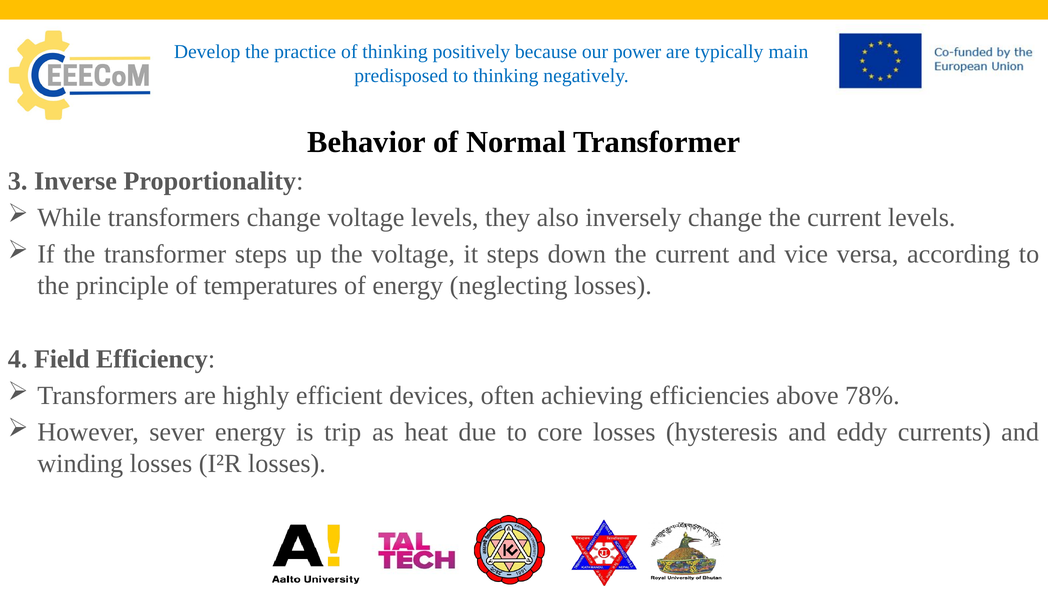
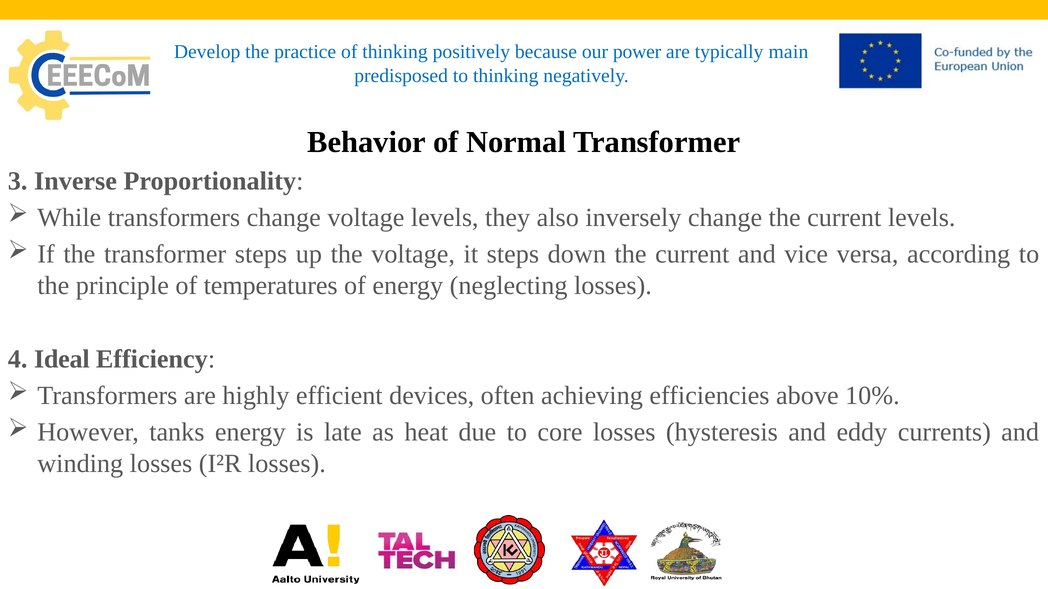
Field: Field -> Ideal (62, 359)
78%: 78% -> 10% (872, 396)
sever: sever -> tanks (177, 433)
trip: trip -> late (343, 433)
